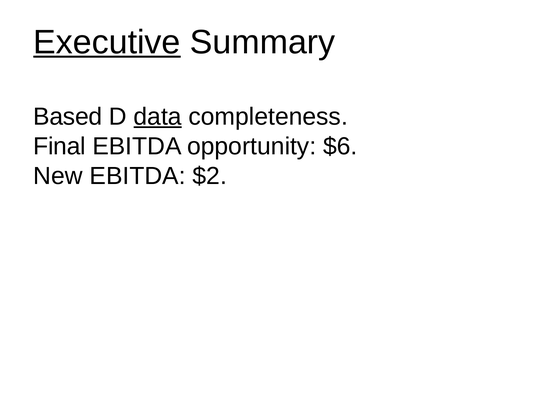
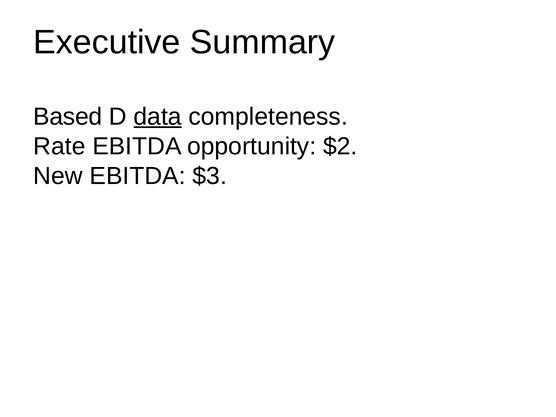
Executive underline: present -> none (107, 42)
Final: Final -> Rate (59, 146)
$6: $6 -> $2 (340, 146)
$2: $2 -> $3 (210, 176)
